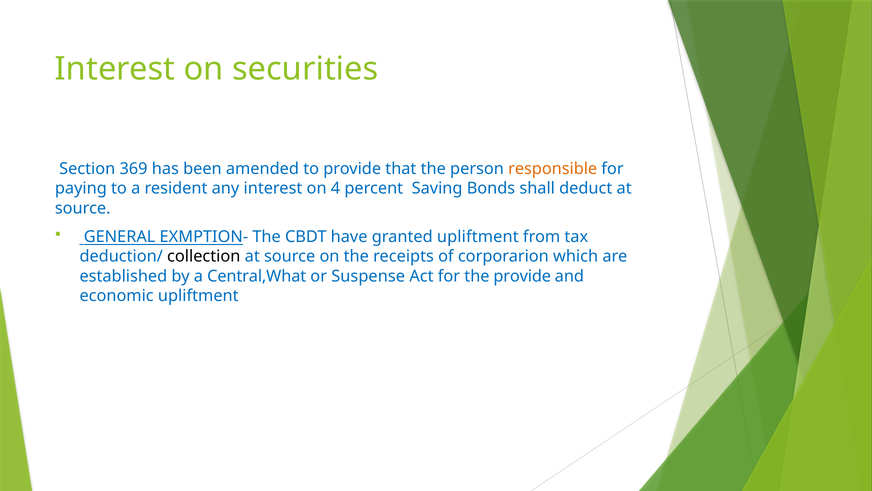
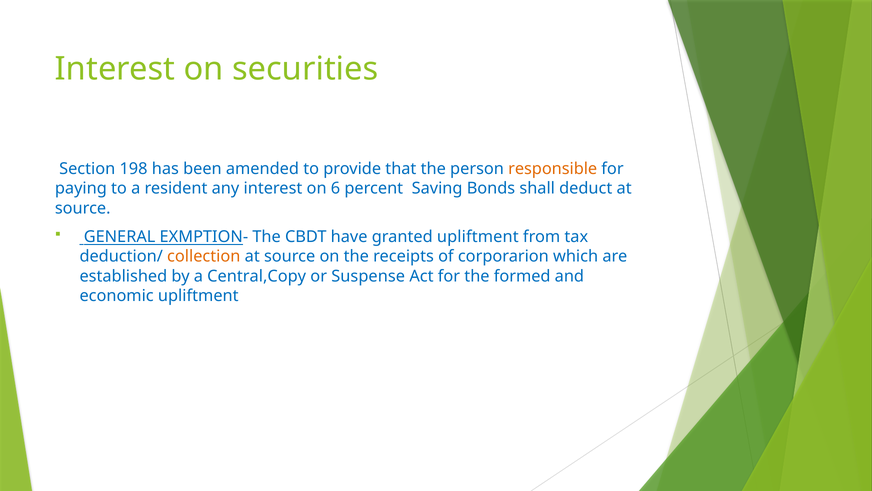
369: 369 -> 198 (134, 169)
4: 4 -> 6 (335, 188)
collection colour: black -> orange (204, 256)
Central,What: Central,What -> Central,Copy (257, 276)
the provide: provide -> formed (522, 276)
